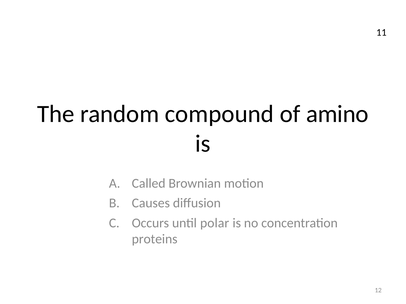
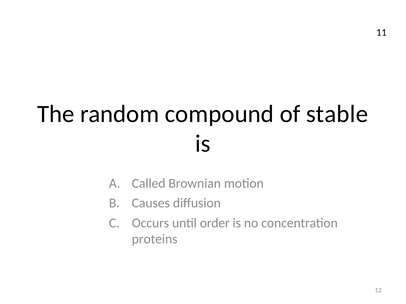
amino: amino -> stable (337, 114)
polar: polar -> order (215, 223)
